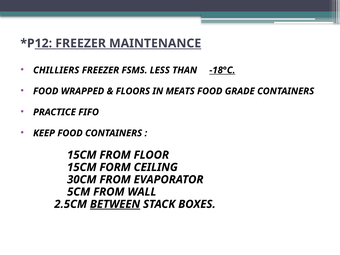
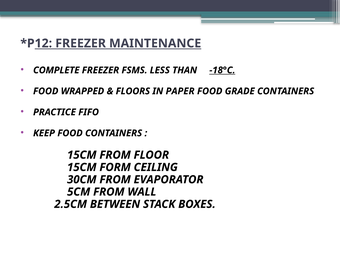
CHILLIERS: CHILLIERS -> COMPLETE (56, 70)
MEATS: MEATS -> PAPER (180, 91)
BETWEEN underline: present -> none (115, 204)
